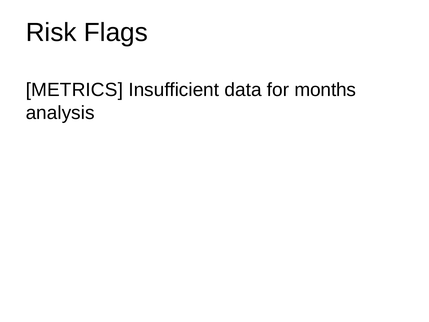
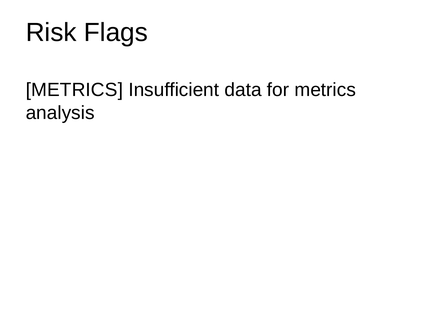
for months: months -> metrics (325, 90)
